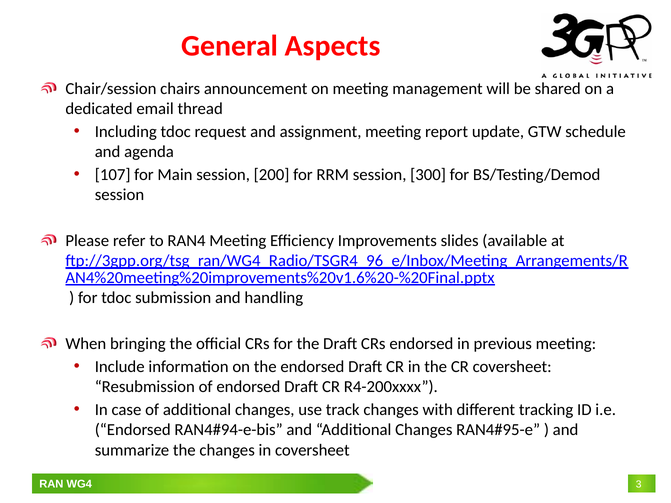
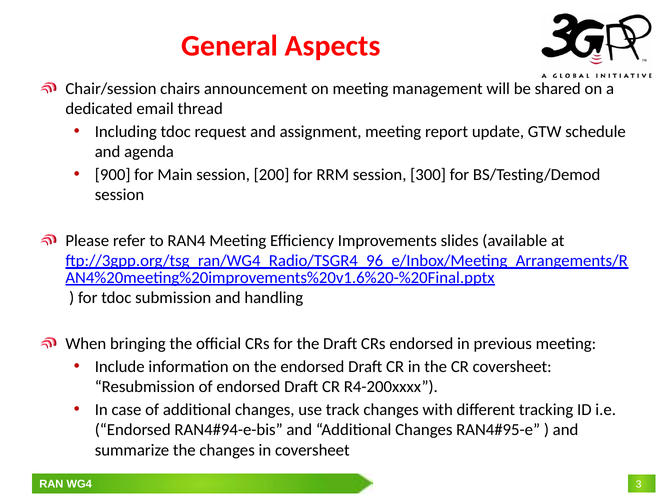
107: 107 -> 900 (113, 175)
